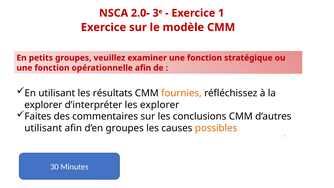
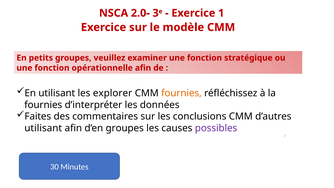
résultats: résultats -> explorer (113, 93)
explorer: explorer -> fournies (43, 105)
les explorer: explorer -> données (160, 105)
possibles colour: orange -> purple (216, 128)
